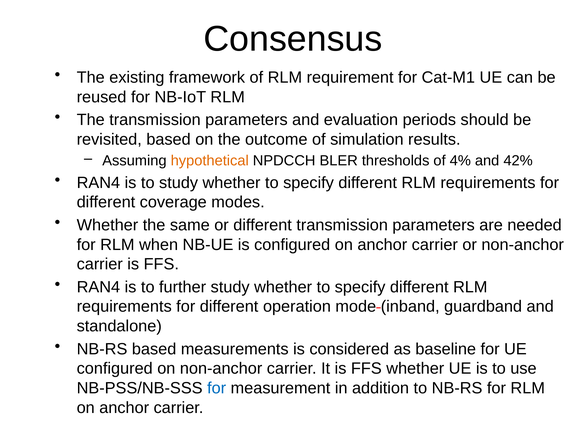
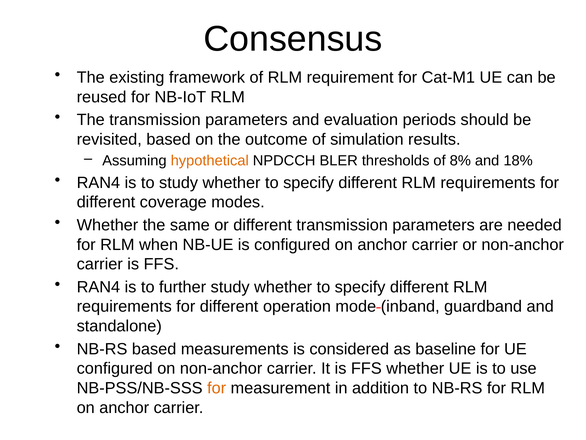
4%: 4% -> 8% (460, 161)
42%: 42% -> 18% (518, 161)
for colour: blue -> orange (217, 388)
